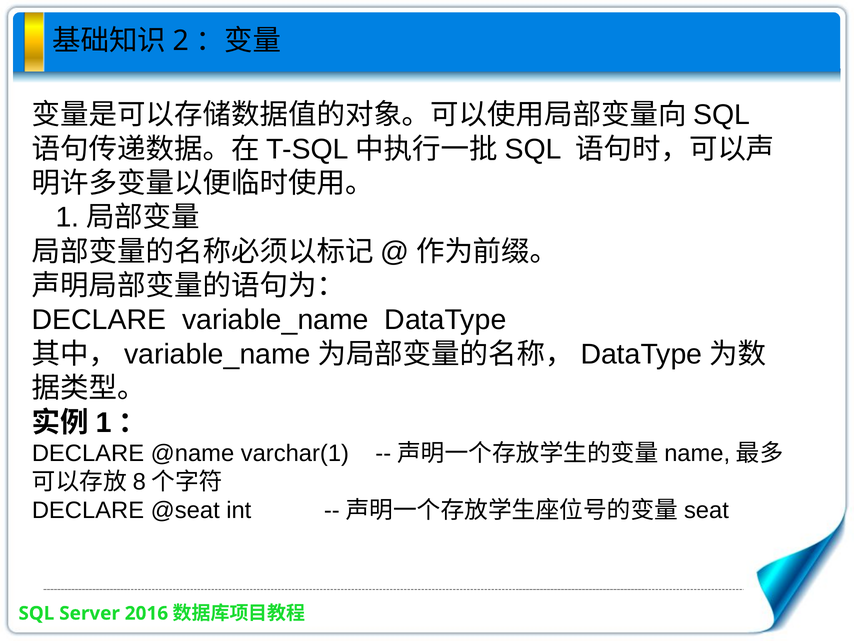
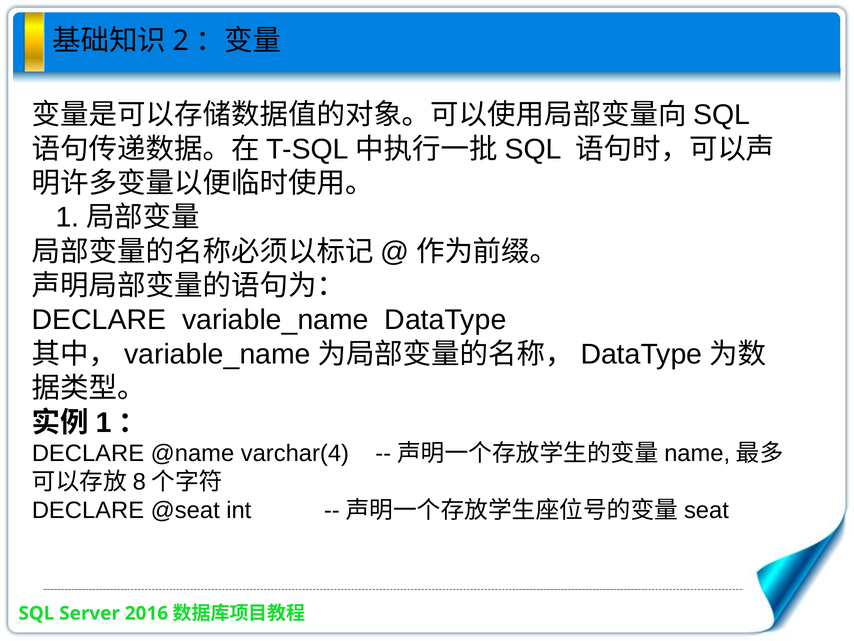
varchar(1: varchar(1 -> varchar(4 (295, 453)
